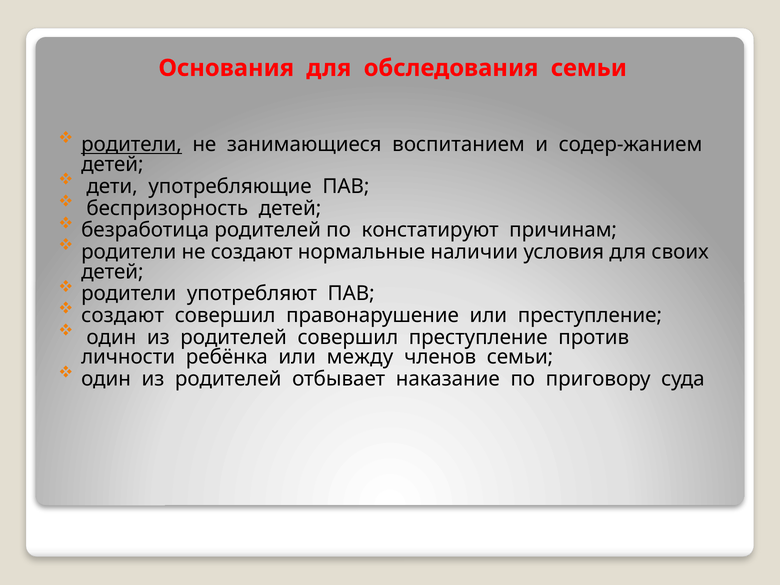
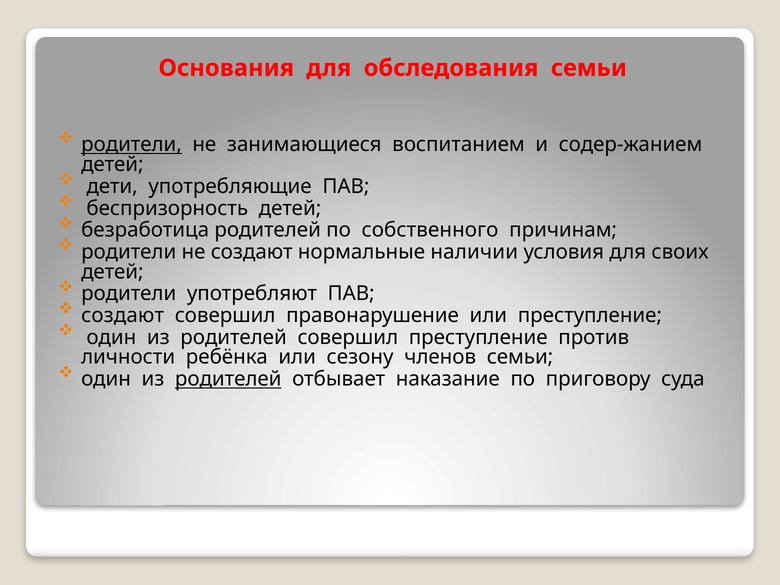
констатируют: констатируют -> собственного (430, 230)
между: между -> сезону (360, 357)
родителей underline: none -> present (228, 379)
